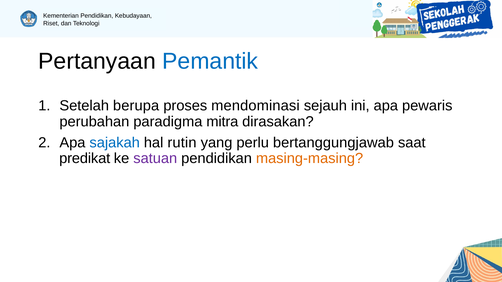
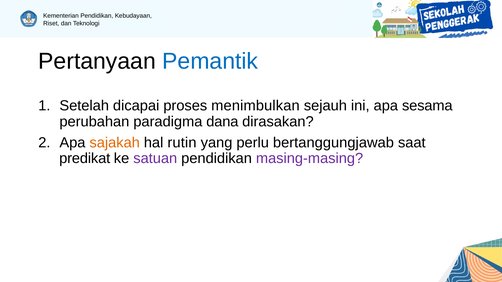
berupa: berupa -> dicapai (136, 106)
mendominasi: mendominasi -> menimbulkan (255, 106)
pewaris: pewaris -> sesama (427, 106)
mitra: mitra -> dana (222, 122)
sajakah colour: blue -> orange (115, 143)
masing-masing colour: orange -> purple (310, 159)
